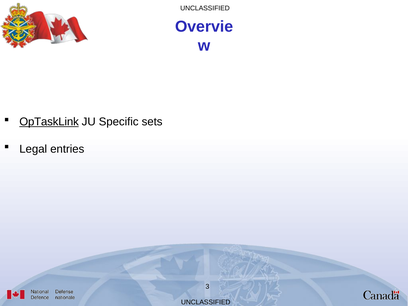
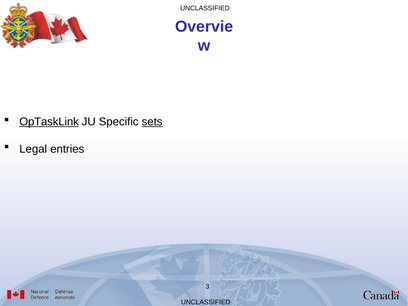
sets underline: none -> present (152, 122)
